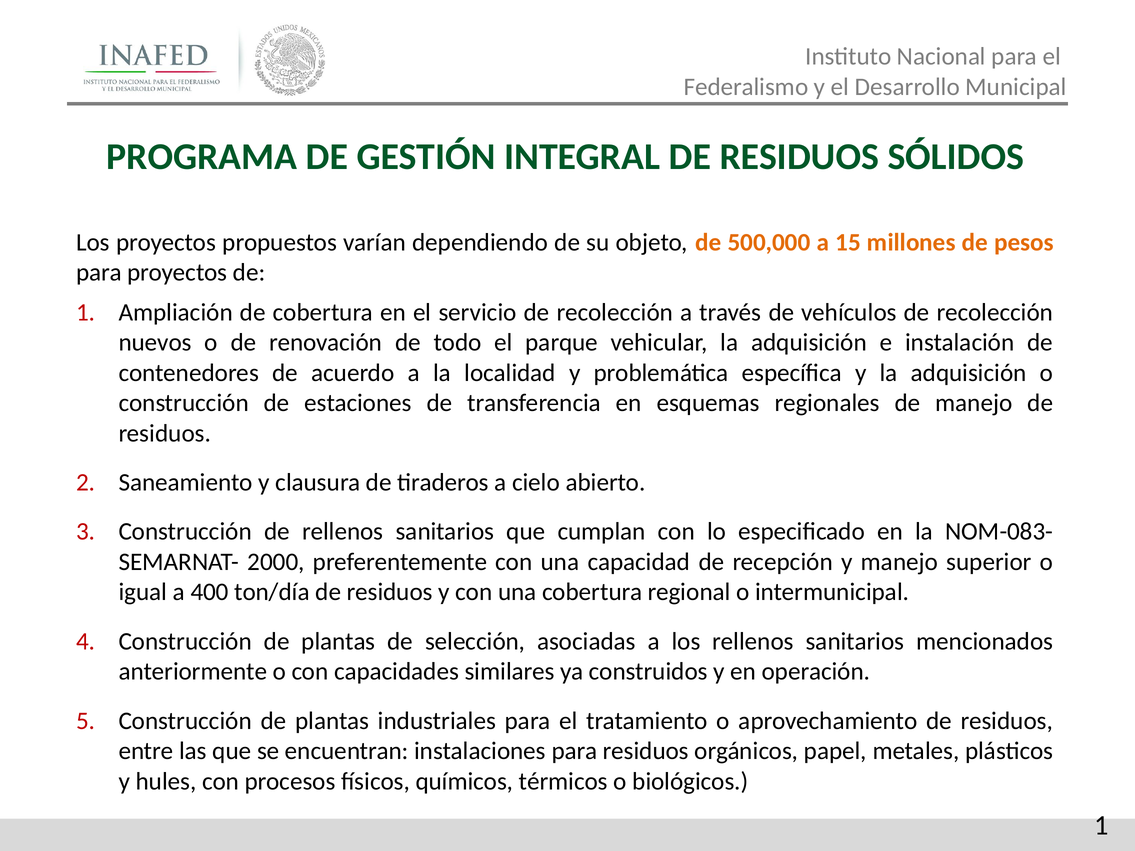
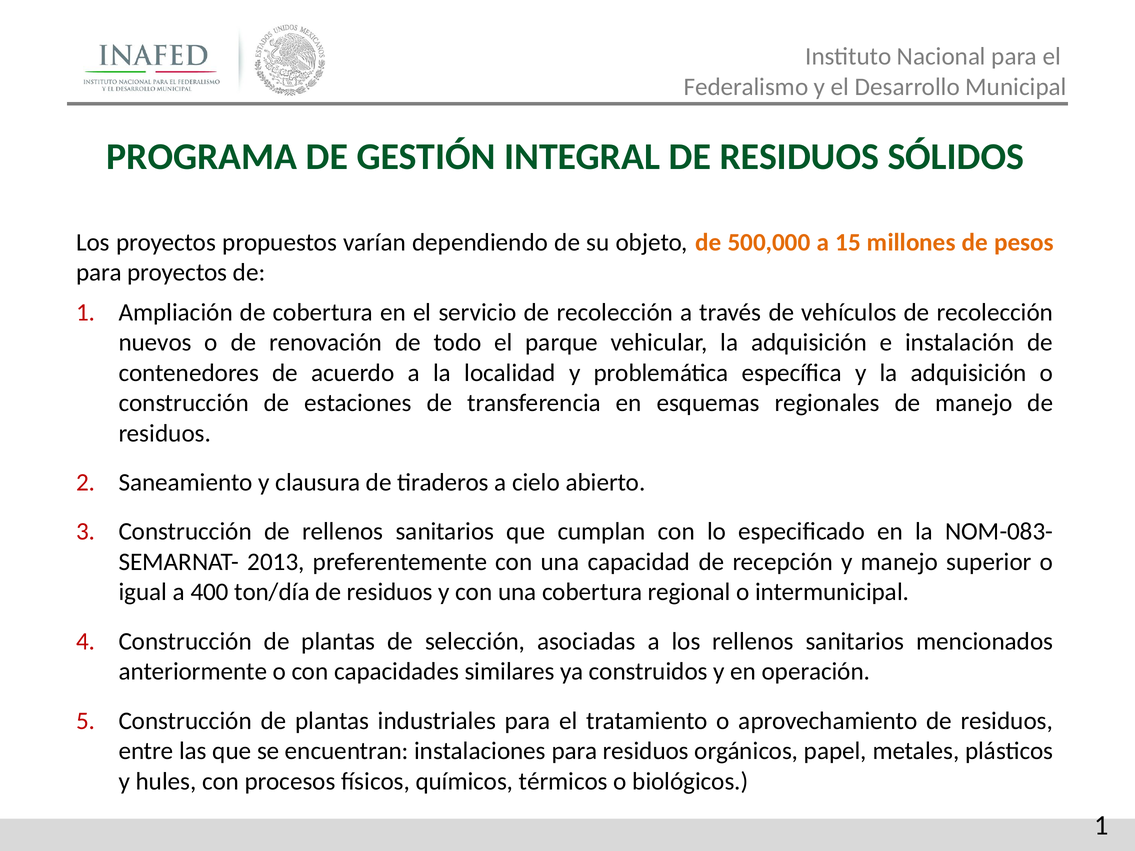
2000: 2000 -> 2013 (276, 562)
